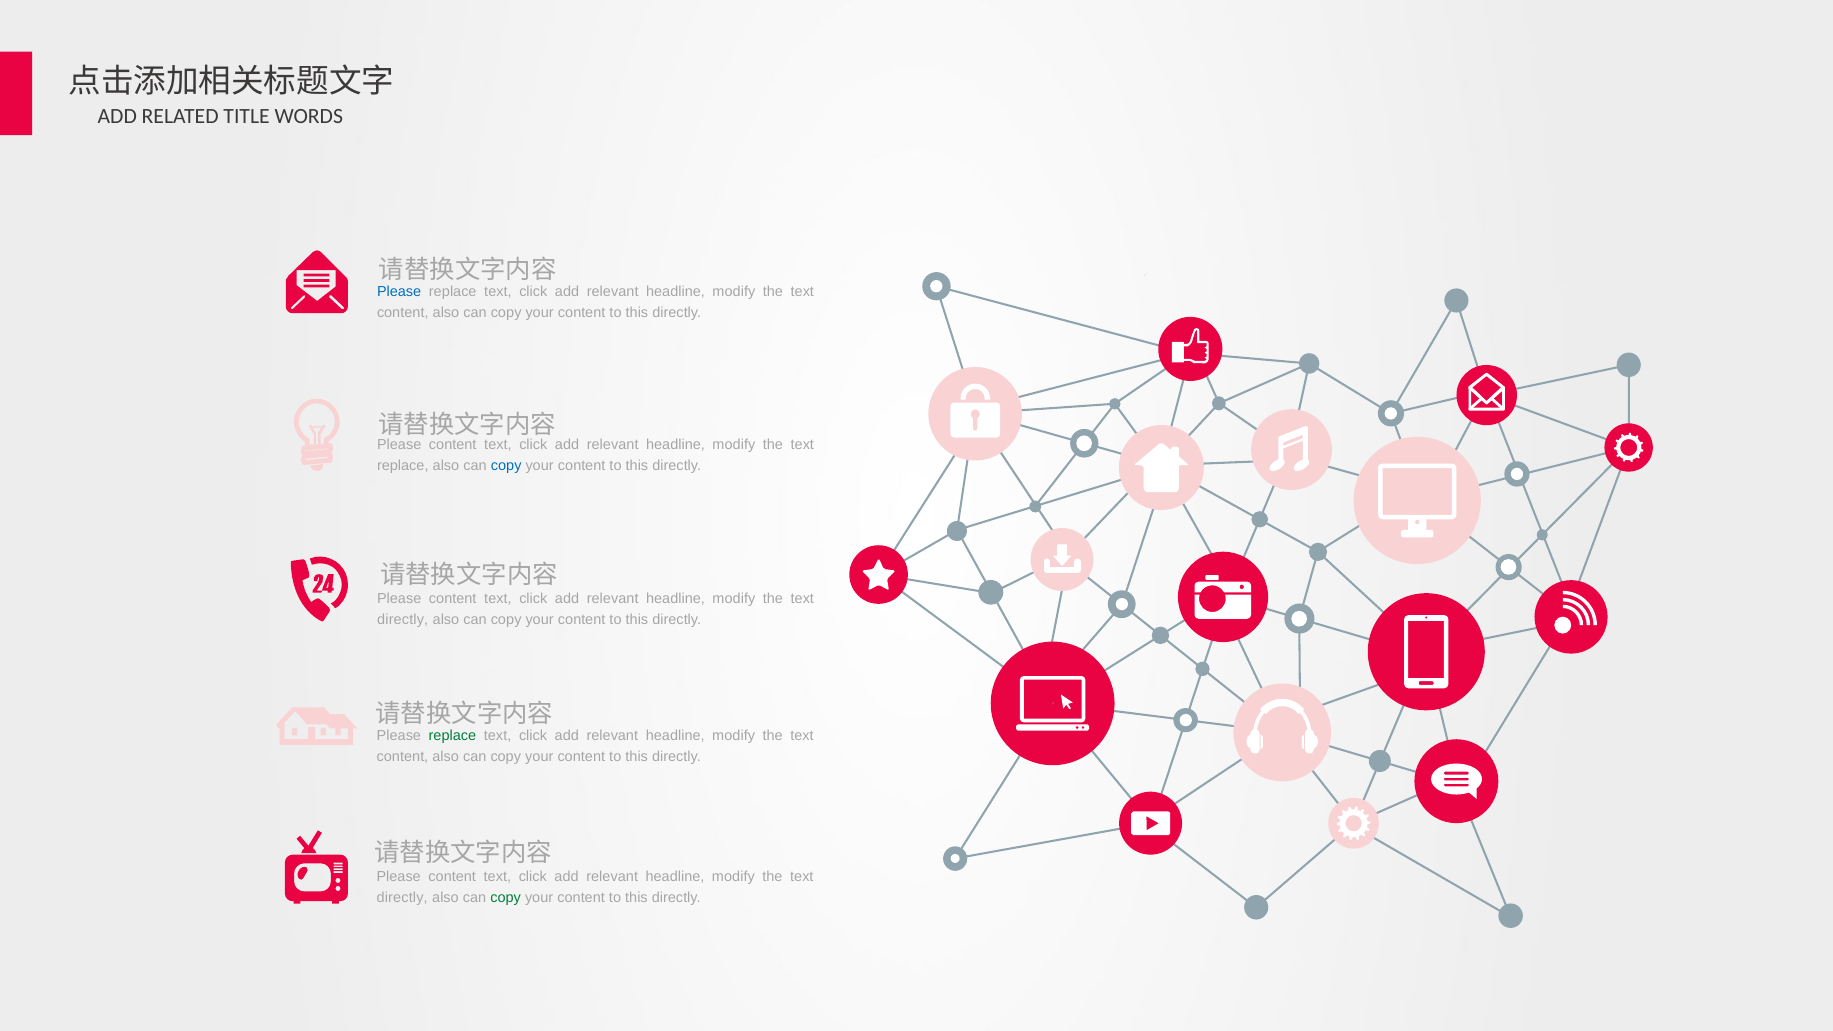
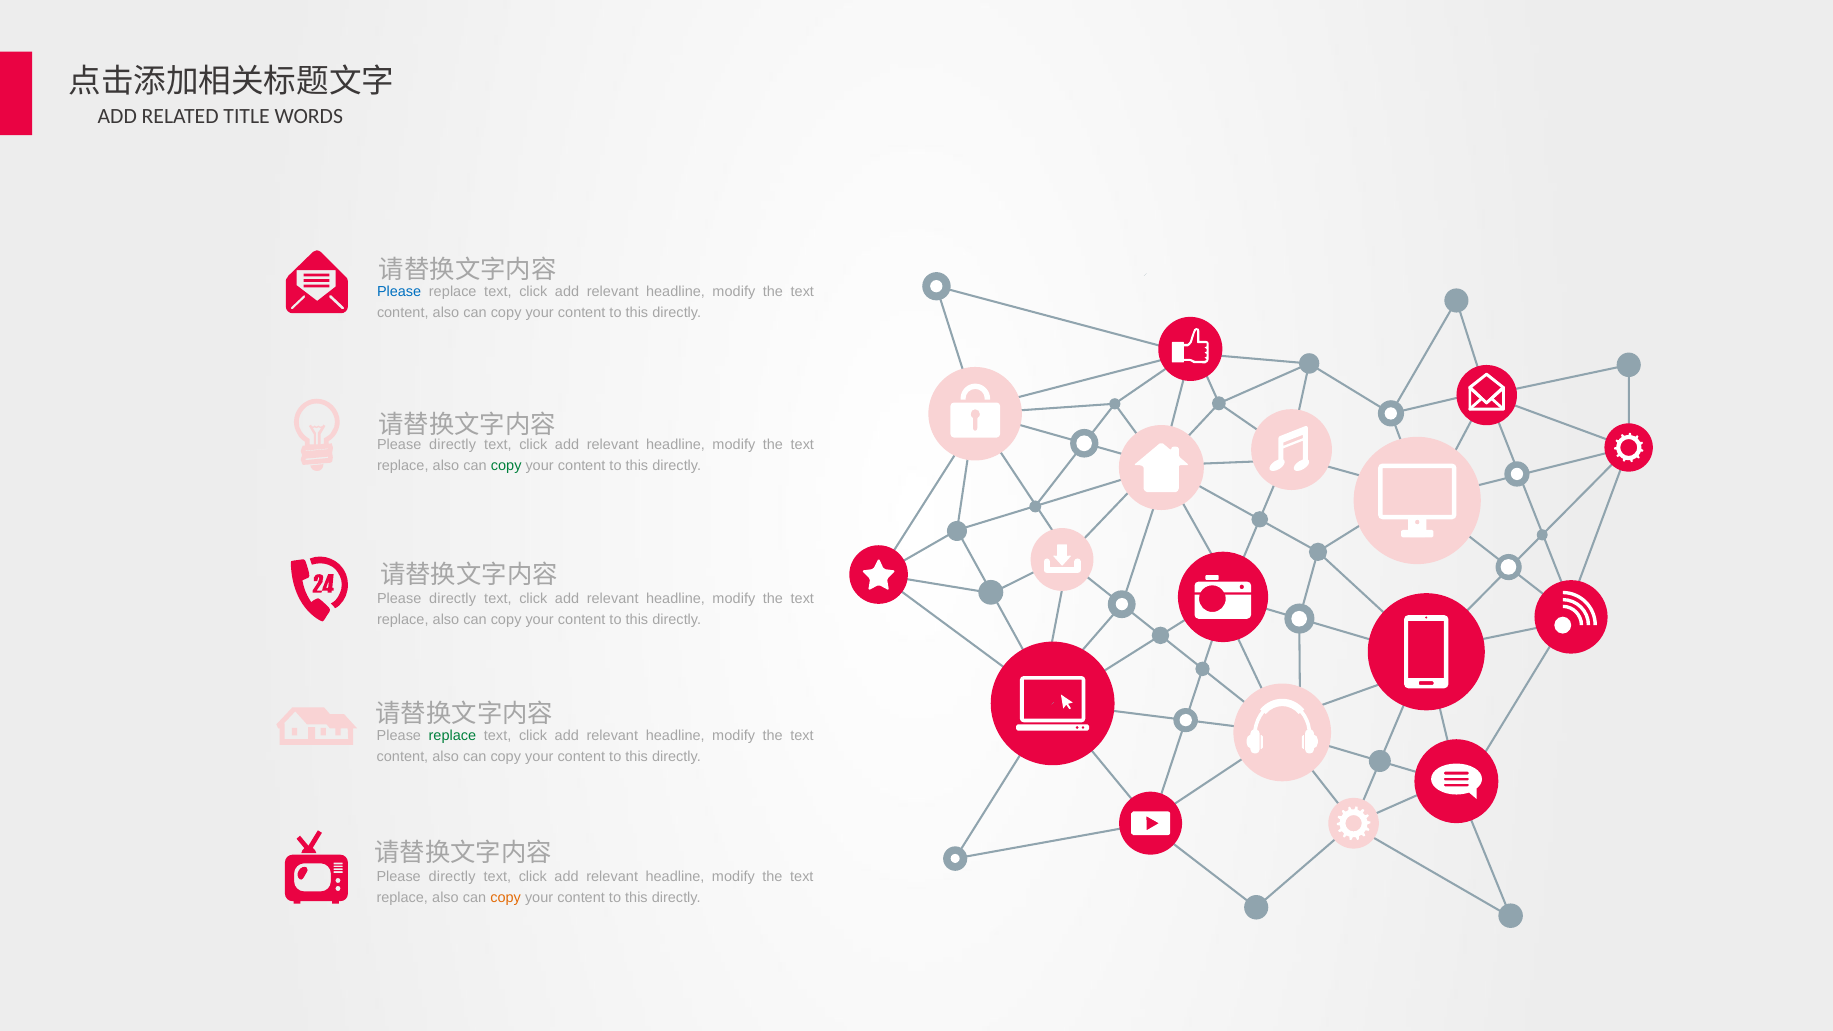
content: content -> directly (453, 445)
copy colour: blue -> green (506, 466)
content: content -> directly (453, 599)
directly: directly -> replace (403, 620)
content: content -> directly (452, 877)
directly: directly -> replace (402, 898)
copy colour: green -> orange (506, 898)
